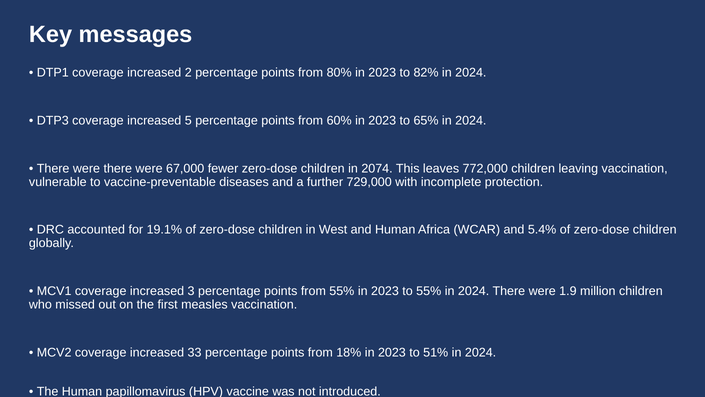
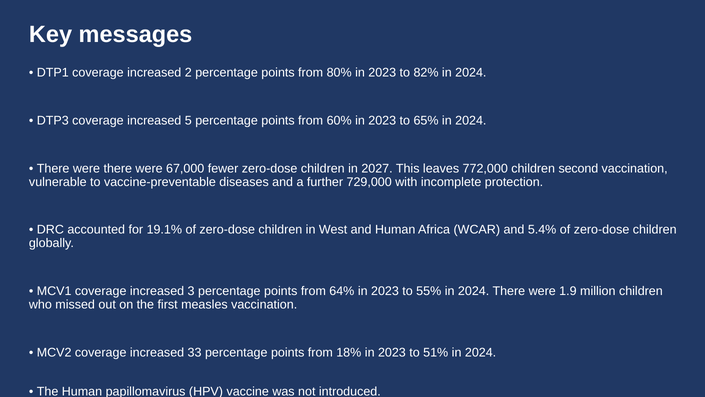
2074: 2074 -> 2027 (377, 168)
leaving: leaving -> second (578, 168)
from 55%: 55% -> 64% (342, 291)
